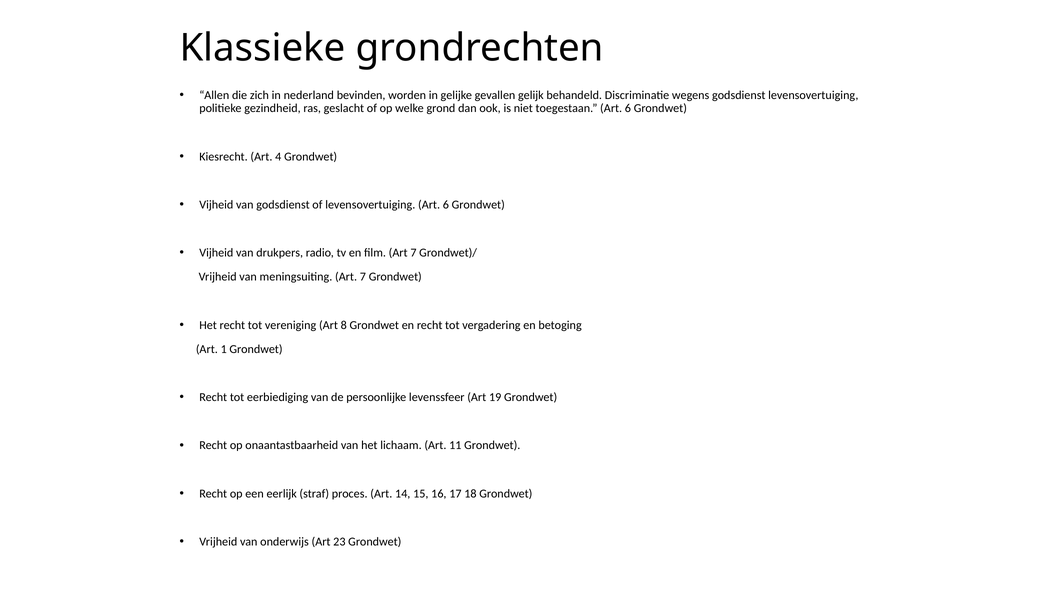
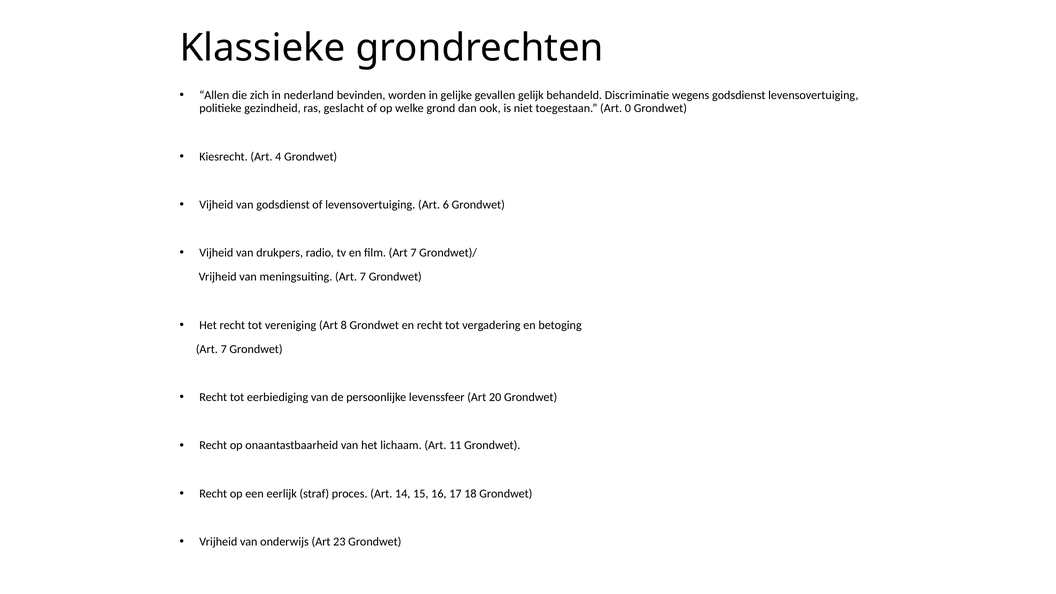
toegestaan Art 6: 6 -> 0 (628, 108)
1: 1 -> 7 (224, 349)
19: 19 -> 20 (495, 397)
